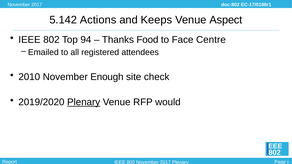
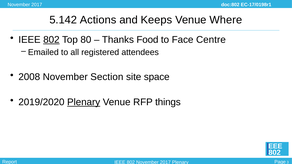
Aspect: Aspect -> Where (226, 20)
802 underline: none -> present (51, 40)
94: 94 -> 80 (86, 40)
2010: 2010 -> 2008 (29, 77)
Enough: Enough -> Section (107, 77)
check: check -> space (157, 77)
would: would -> things (168, 102)
